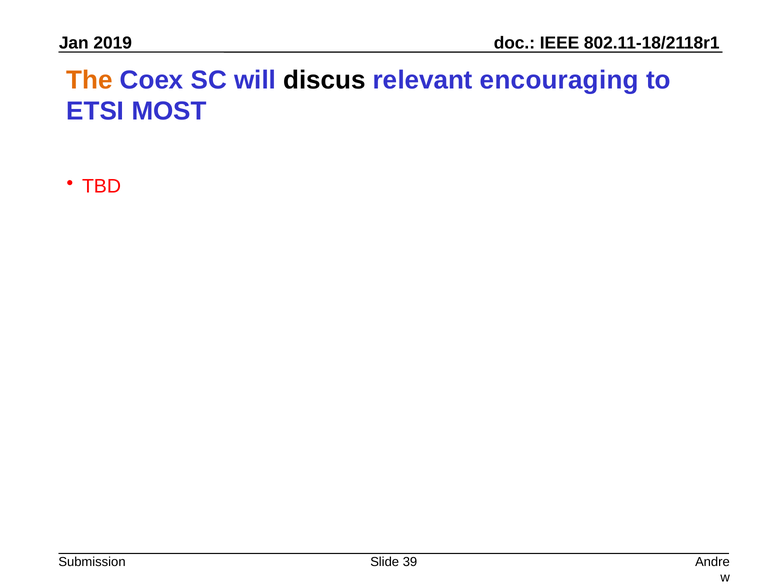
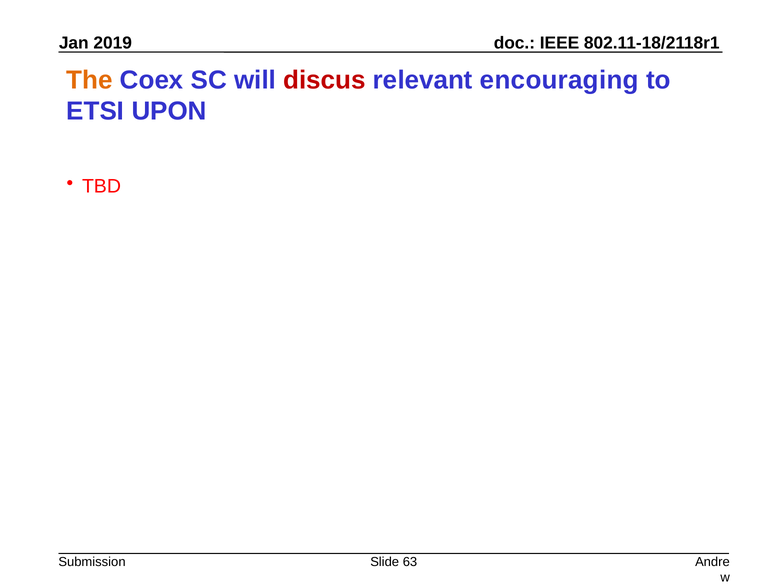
discus colour: black -> red (324, 80)
MOST: MOST -> UPON (169, 111)
39: 39 -> 63 (410, 562)
